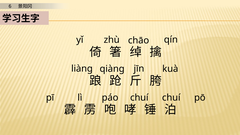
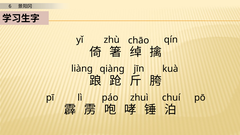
páo chuí: chuí -> zhuì (139, 98)
